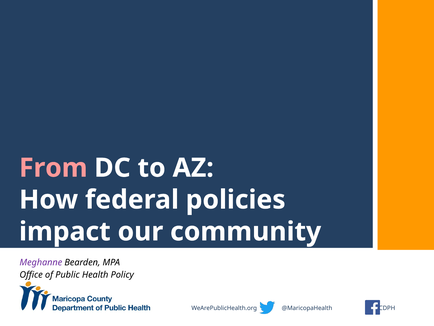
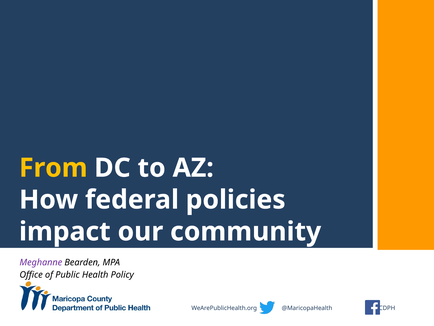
From colour: pink -> yellow (53, 168)
